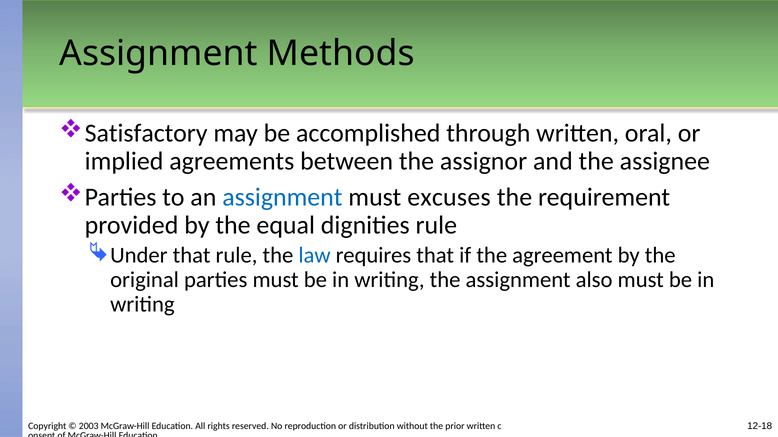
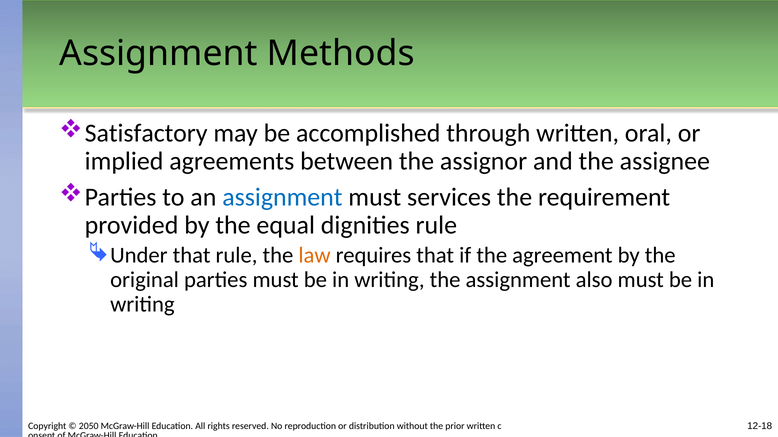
excuses: excuses -> services (449, 197)
law colour: blue -> orange (315, 256)
2003: 2003 -> 2050 (89, 427)
